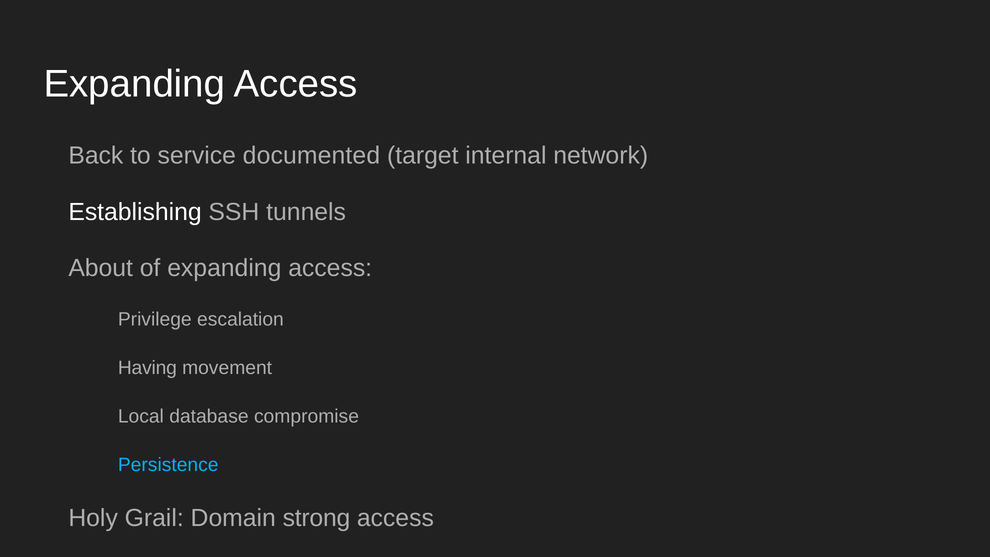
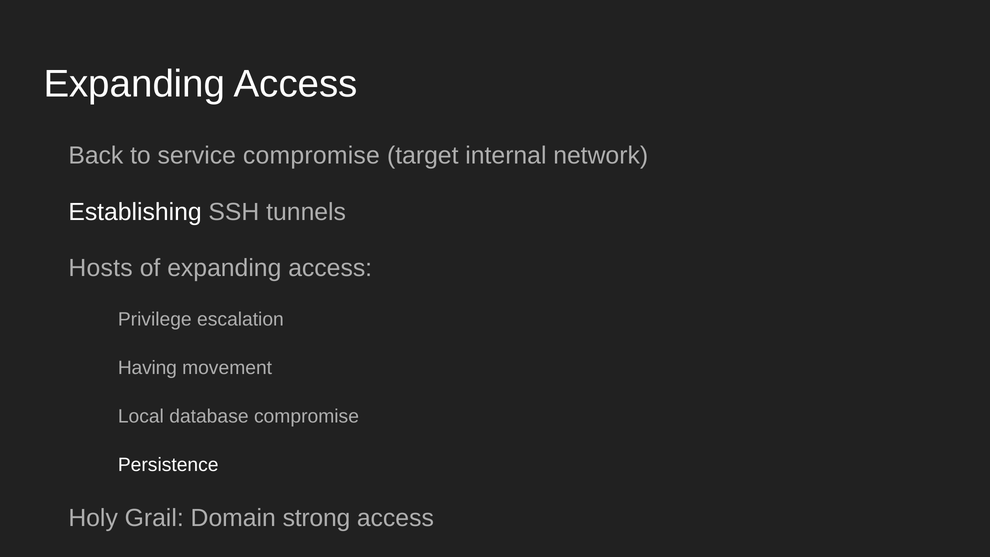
service documented: documented -> compromise (311, 156)
About: About -> Hosts (101, 268)
Persistence colour: light blue -> white (168, 465)
